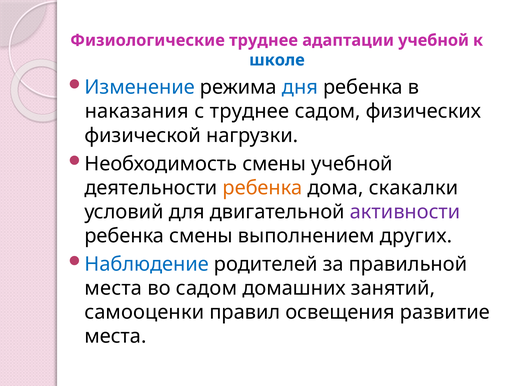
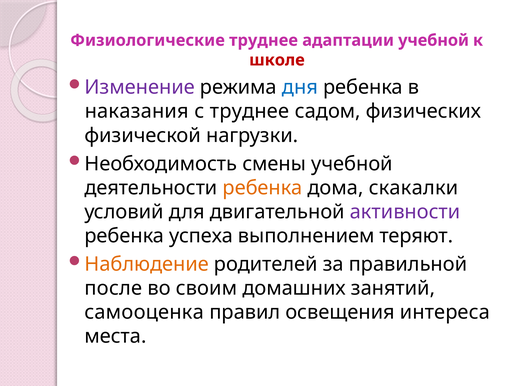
школе colour: blue -> red (277, 60)
Изменение colour: blue -> purple (140, 87)
ребенка смены: смены -> успеха (201, 236)
других: других -> теряют (416, 236)
Наблюдение colour: blue -> orange (147, 264)
места: места -> после (113, 288)
во садом: садом -> своим (207, 288)
самооценки: самооценки -> самооценка (144, 312)
развитие: развитие -> интереса (445, 312)
